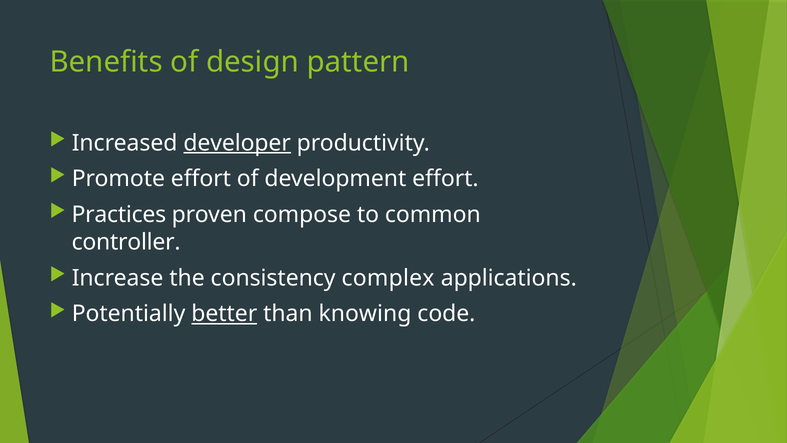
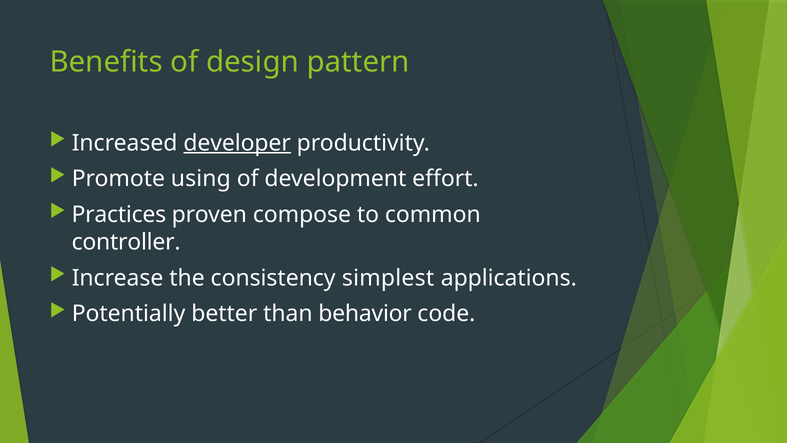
Promote effort: effort -> using (201, 179)
complex: complex -> simplest (388, 278)
better underline: present -> none (224, 314)
knowing: knowing -> behavior (365, 314)
